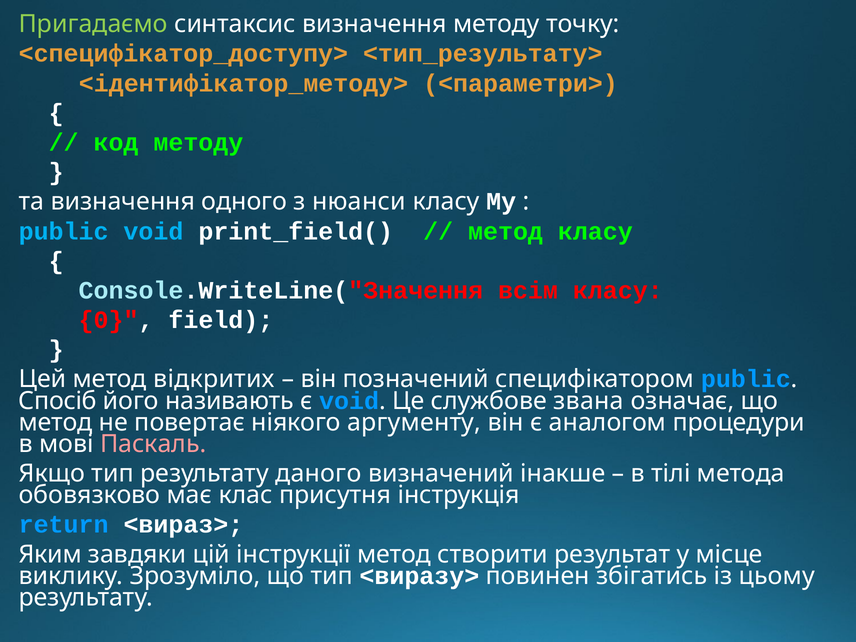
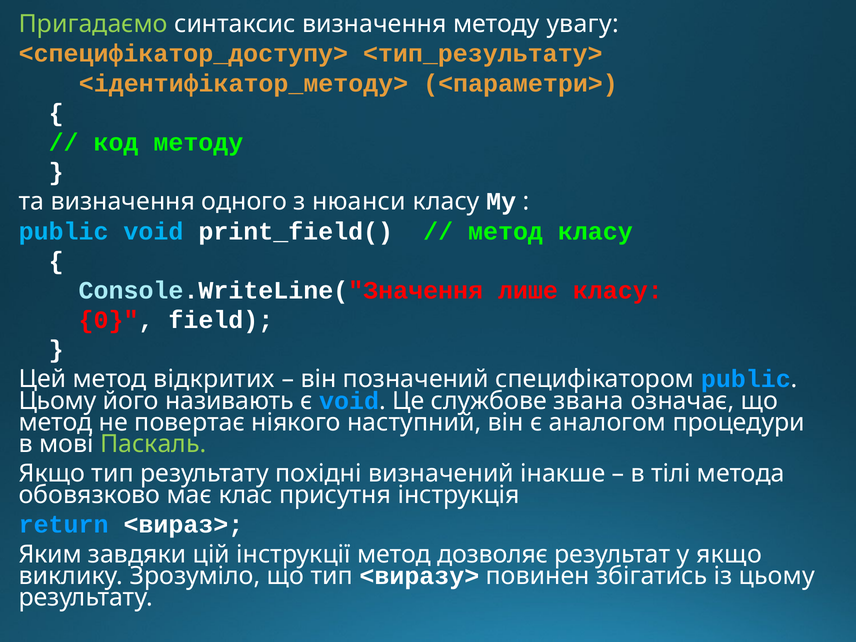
точку: точку -> увагу (583, 24)
всім: всім -> лише (528, 290)
Спосіб: Спосіб -> Цьому (58, 401)
аргументу: аргументу -> наступний (414, 422)
Паскаль colour: pink -> light green (153, 444)
даного: даного -> похідні (318, 474)
створити: створити -> дозволяє (493, 554)
у місце: місце -> якщо (729, 554)
